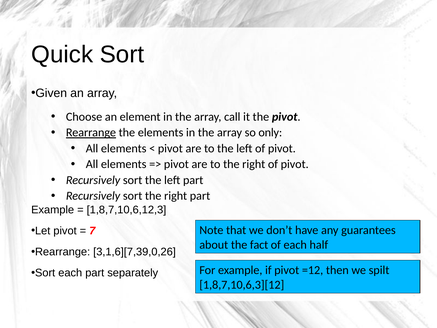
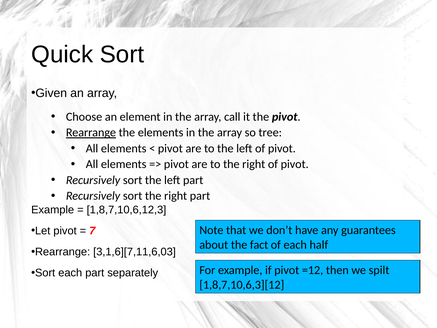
only: only -> tree (270, 132)
3,1,6][7,39,0,26: 3,1,6][7,39,0,26 -> 3,1,6][7,11,6,03 (135, 252)
